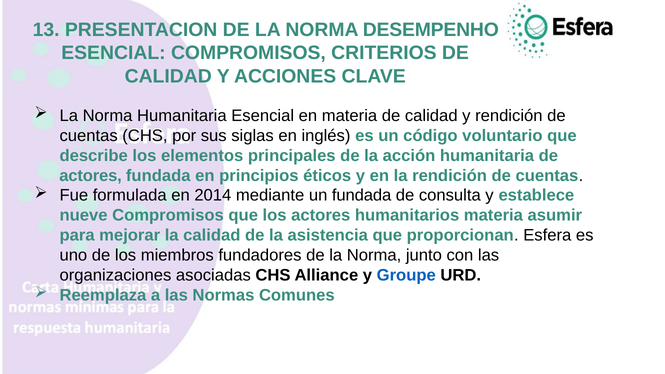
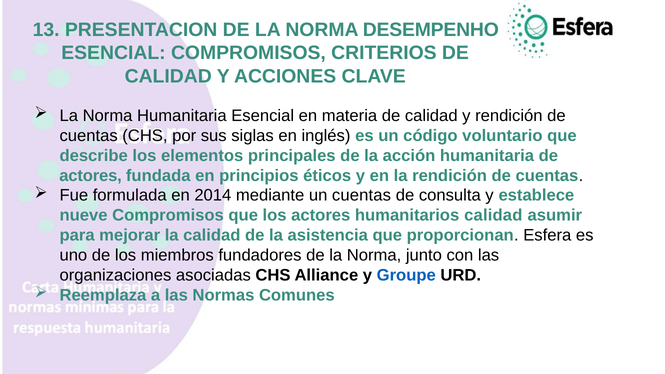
un fundada: fundada -> cuentas (362, 196)
humanitarios materia: materia -> calidad (493, 215)
